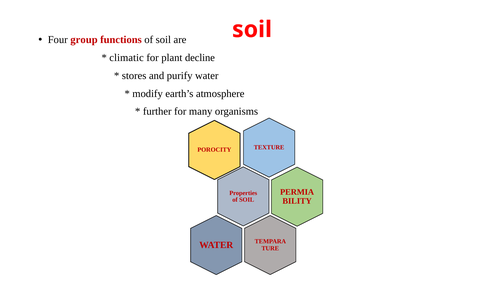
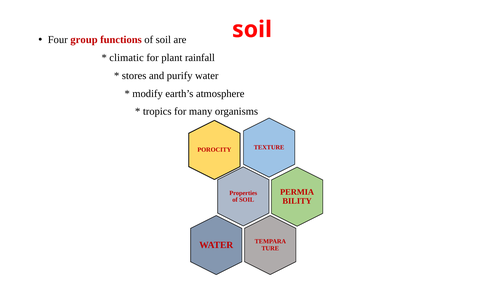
decline: decline -> rainfall (200, 58)
further: further -> tropics (157, 111)
